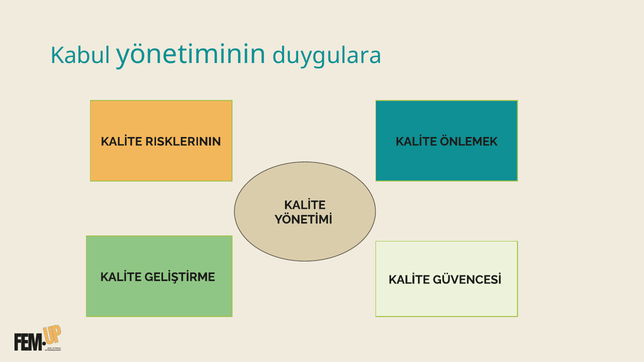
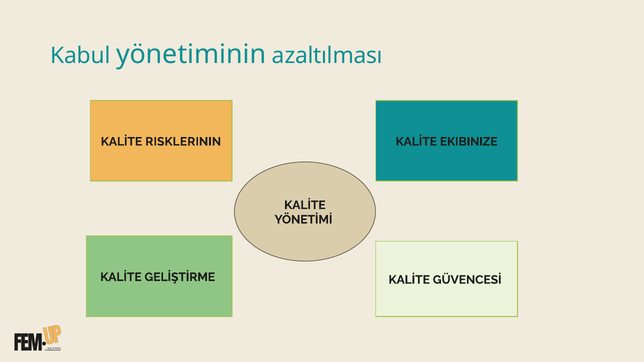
duygulara: duygulara -> azaltılması (327, 56)
ÖNLEMEK: ÖNLEMEK -> EKIBINIZE (469, 142)
